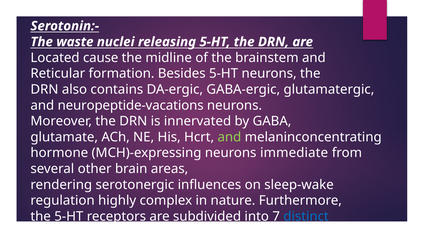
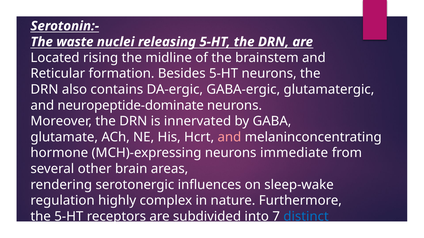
cause: cause -> rising (101, 58)
neuropeptide-vacations: neuropeptide-vacations -> neuropeptide-dominate (131, 106)
and colour: light green -> pink (229, 137)
